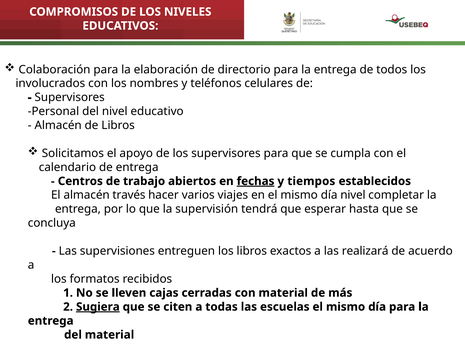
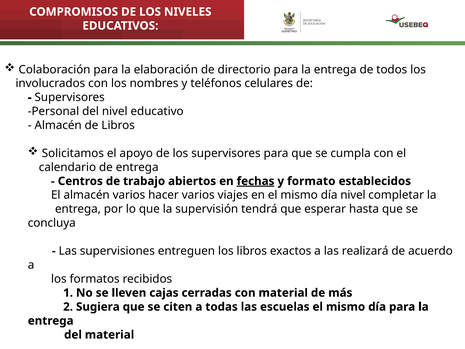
tiempos: tiempos -> formato (311, 181)
almacén través: través -> varios (129, 195)
Sugiera underline: present -> none (98, 307)
